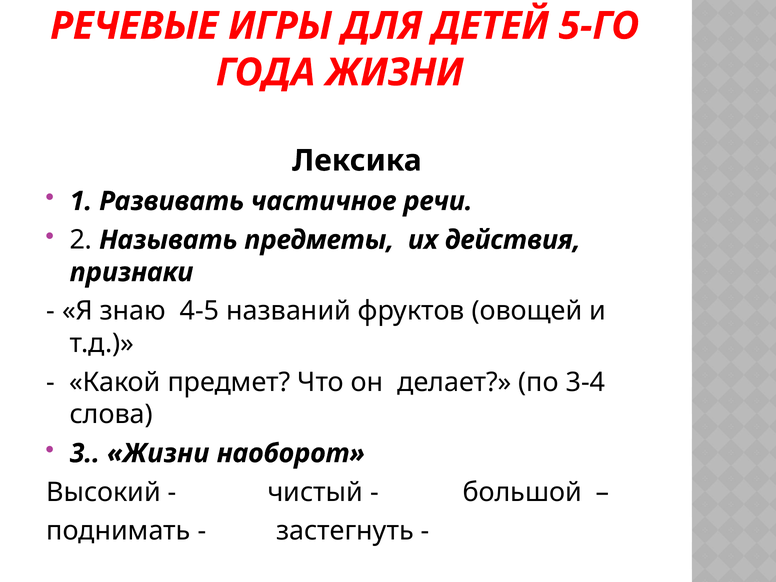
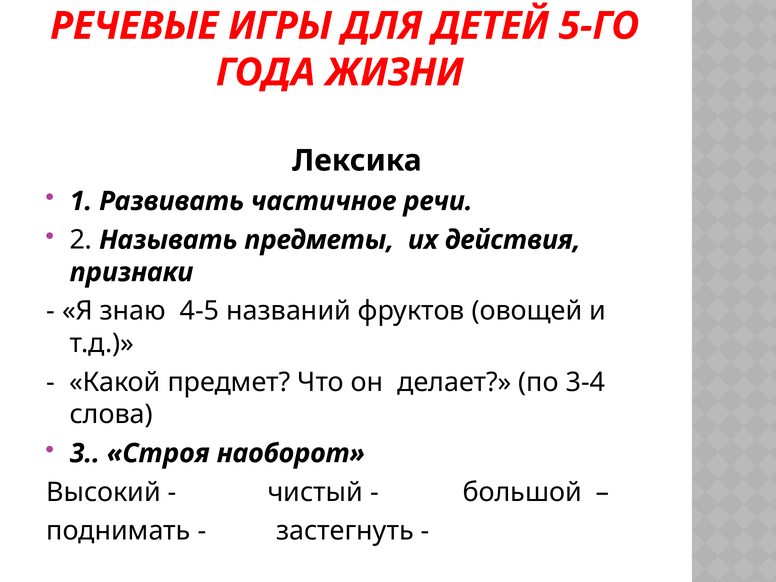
3 Жизни: Жизни -> Строя (158, 453)
